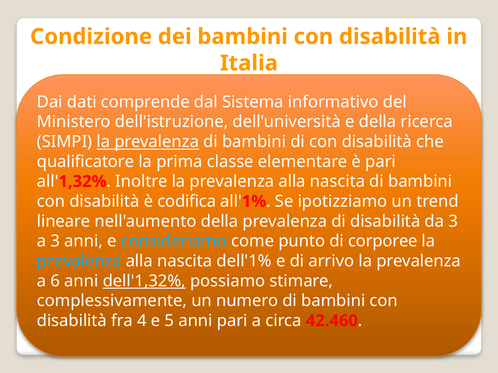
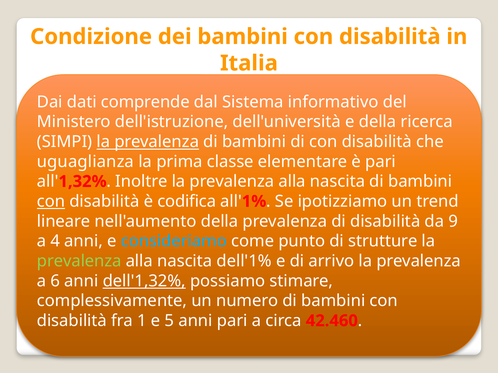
qualificatore: qualificatore -> uguaglianza (85, 162)
con underline: none -> present (51, 202)
da 3: 3 -> 9 (453, 222)
a 3: 3 -> 4 (55, 241)
corporee: corporee -> strutture (383, 241)
prevalenza colour: light blue -> light green (79, 261)
4: 4 -> 1 (142, 321)
